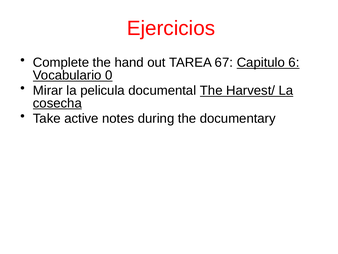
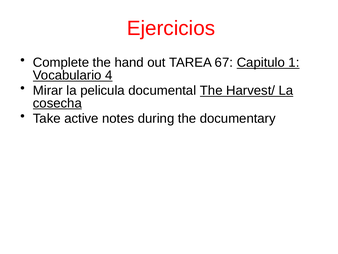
6: 6 -> 1 (294, 62)
0: 0 -> 4 (109, 75)
